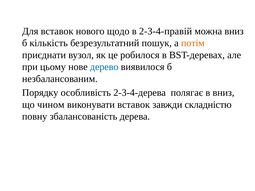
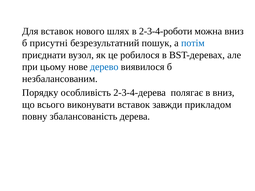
щодо: щодо -> шлях (118, 31)
2-3-4-правій: 2-3-4-правій -> 2-3-4-роботи (166, 31)
кількість: кількість -> присутні (49, 43)
потім colour: orange -> blue (193, 43)
чином: чином -> всього (51, 105)
складністю: складністю -> прикладом (208, 105)
